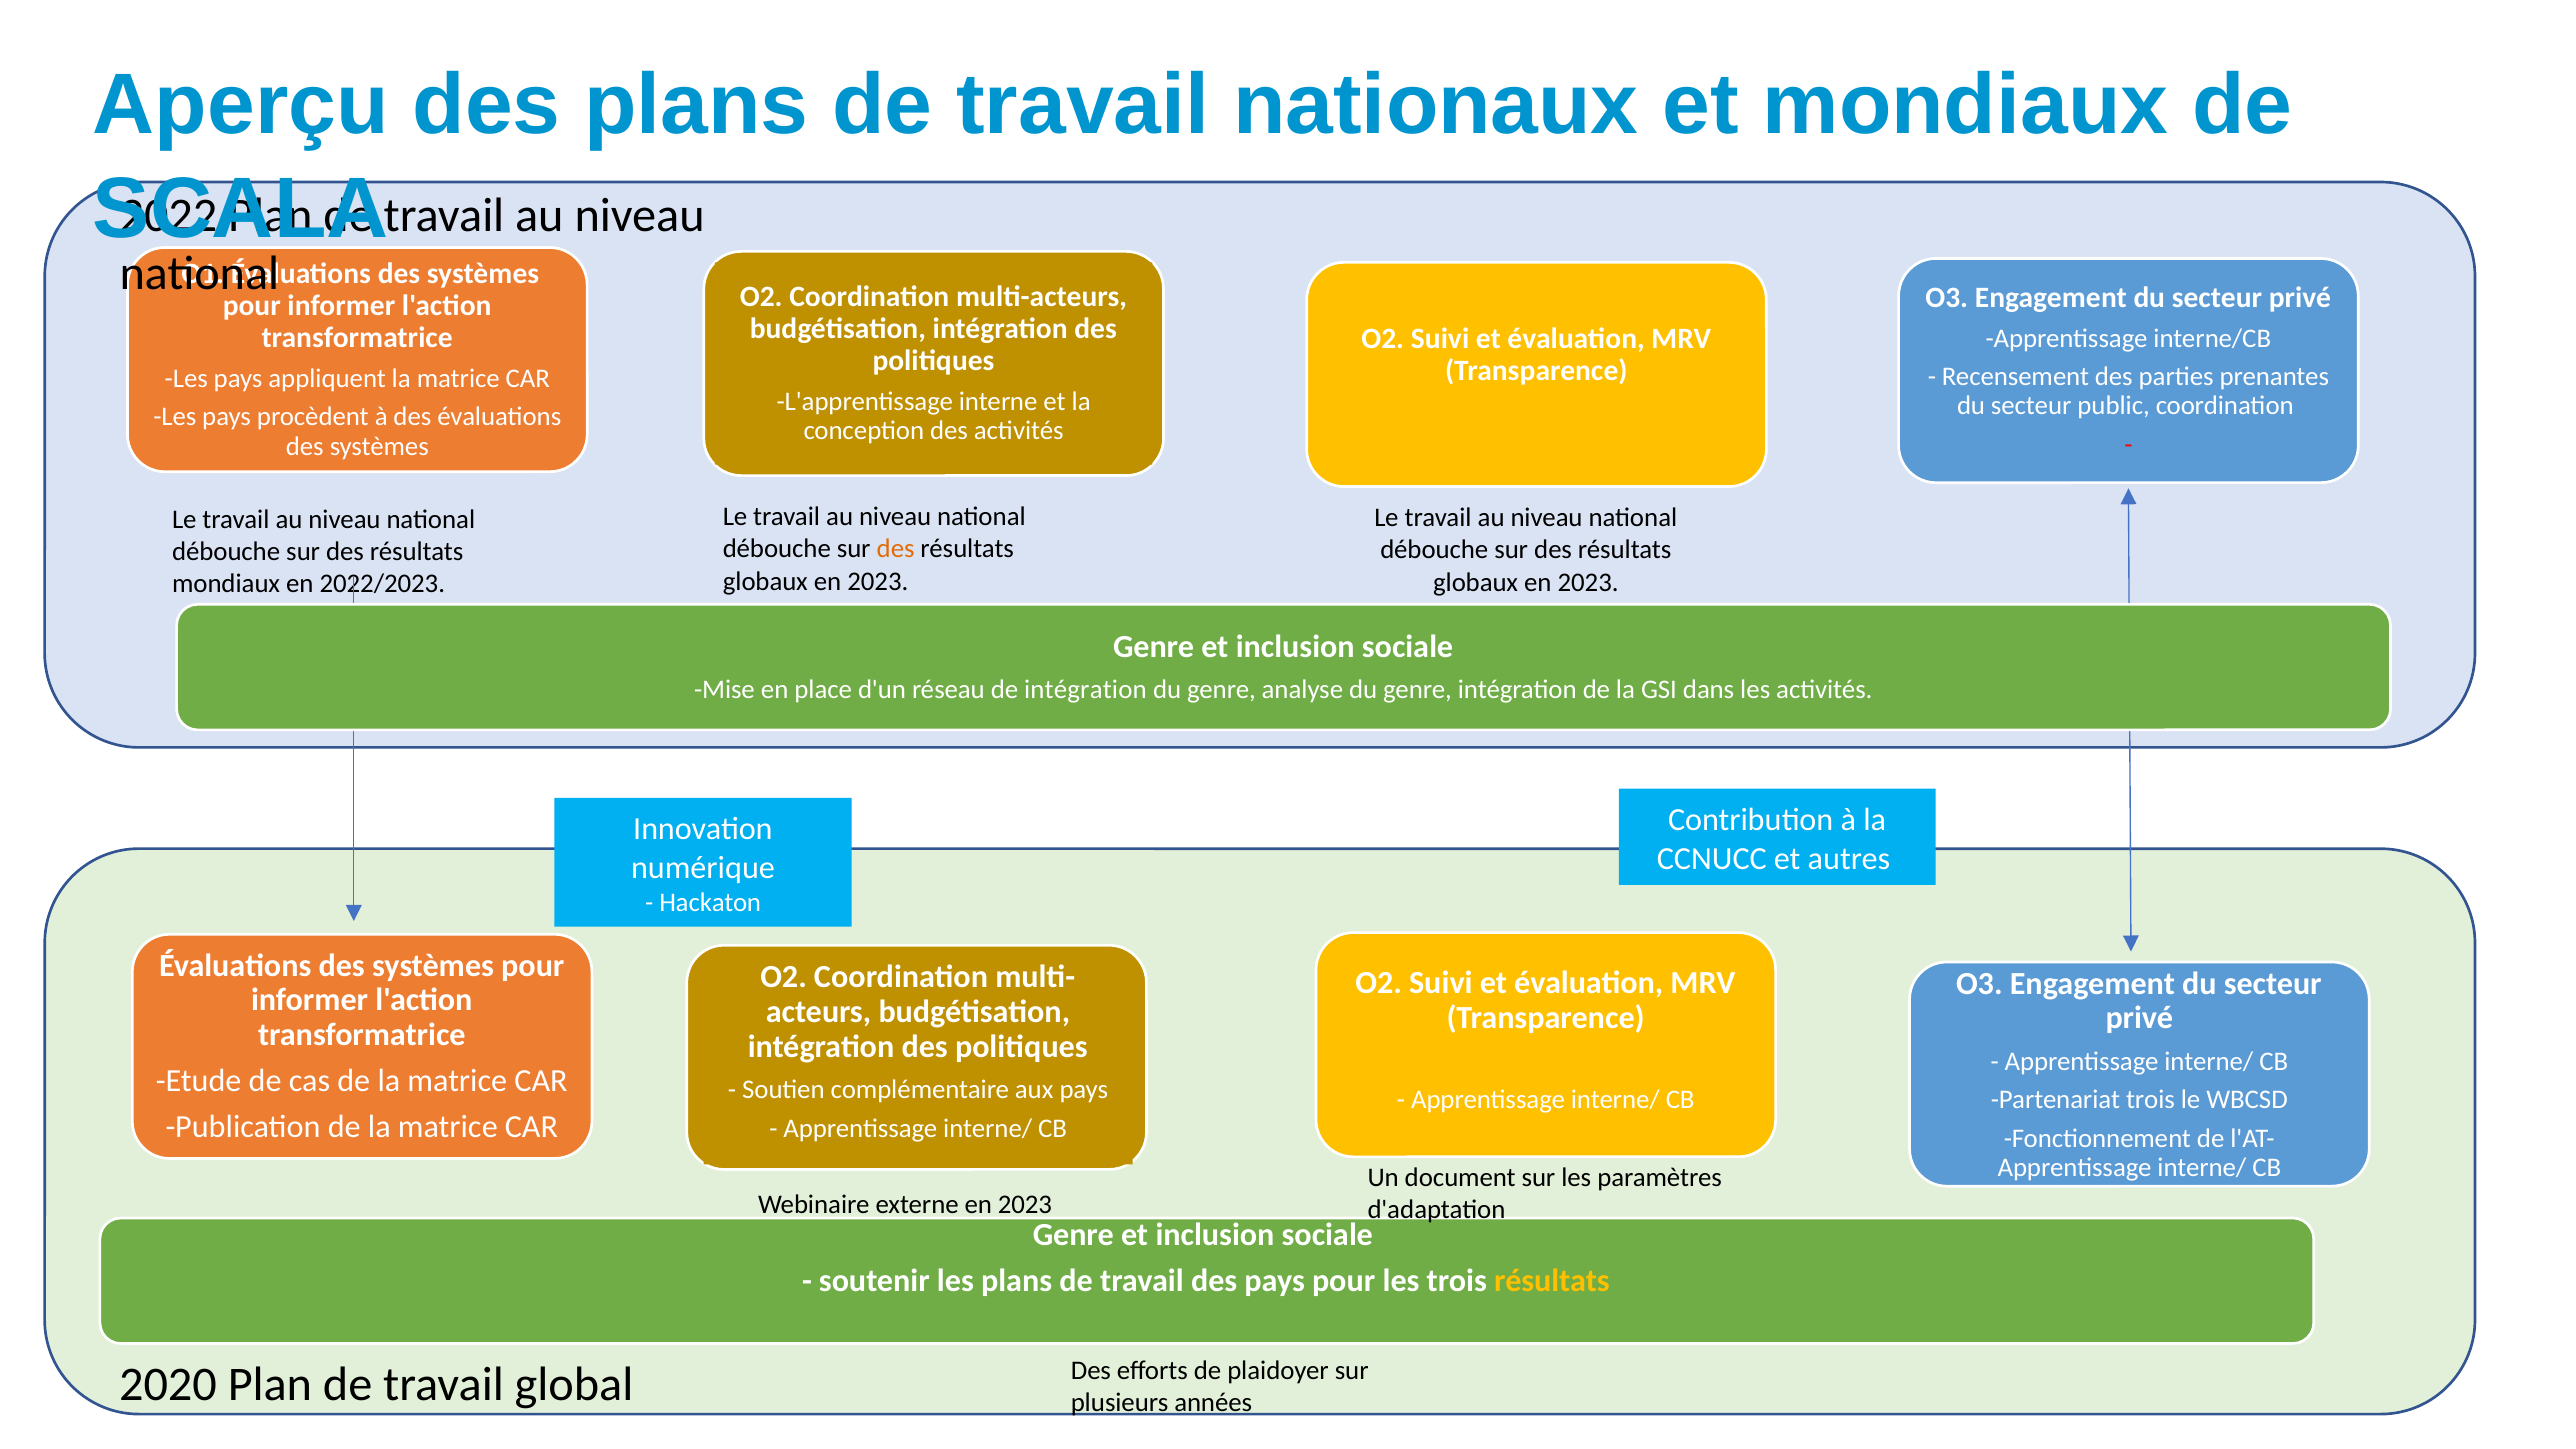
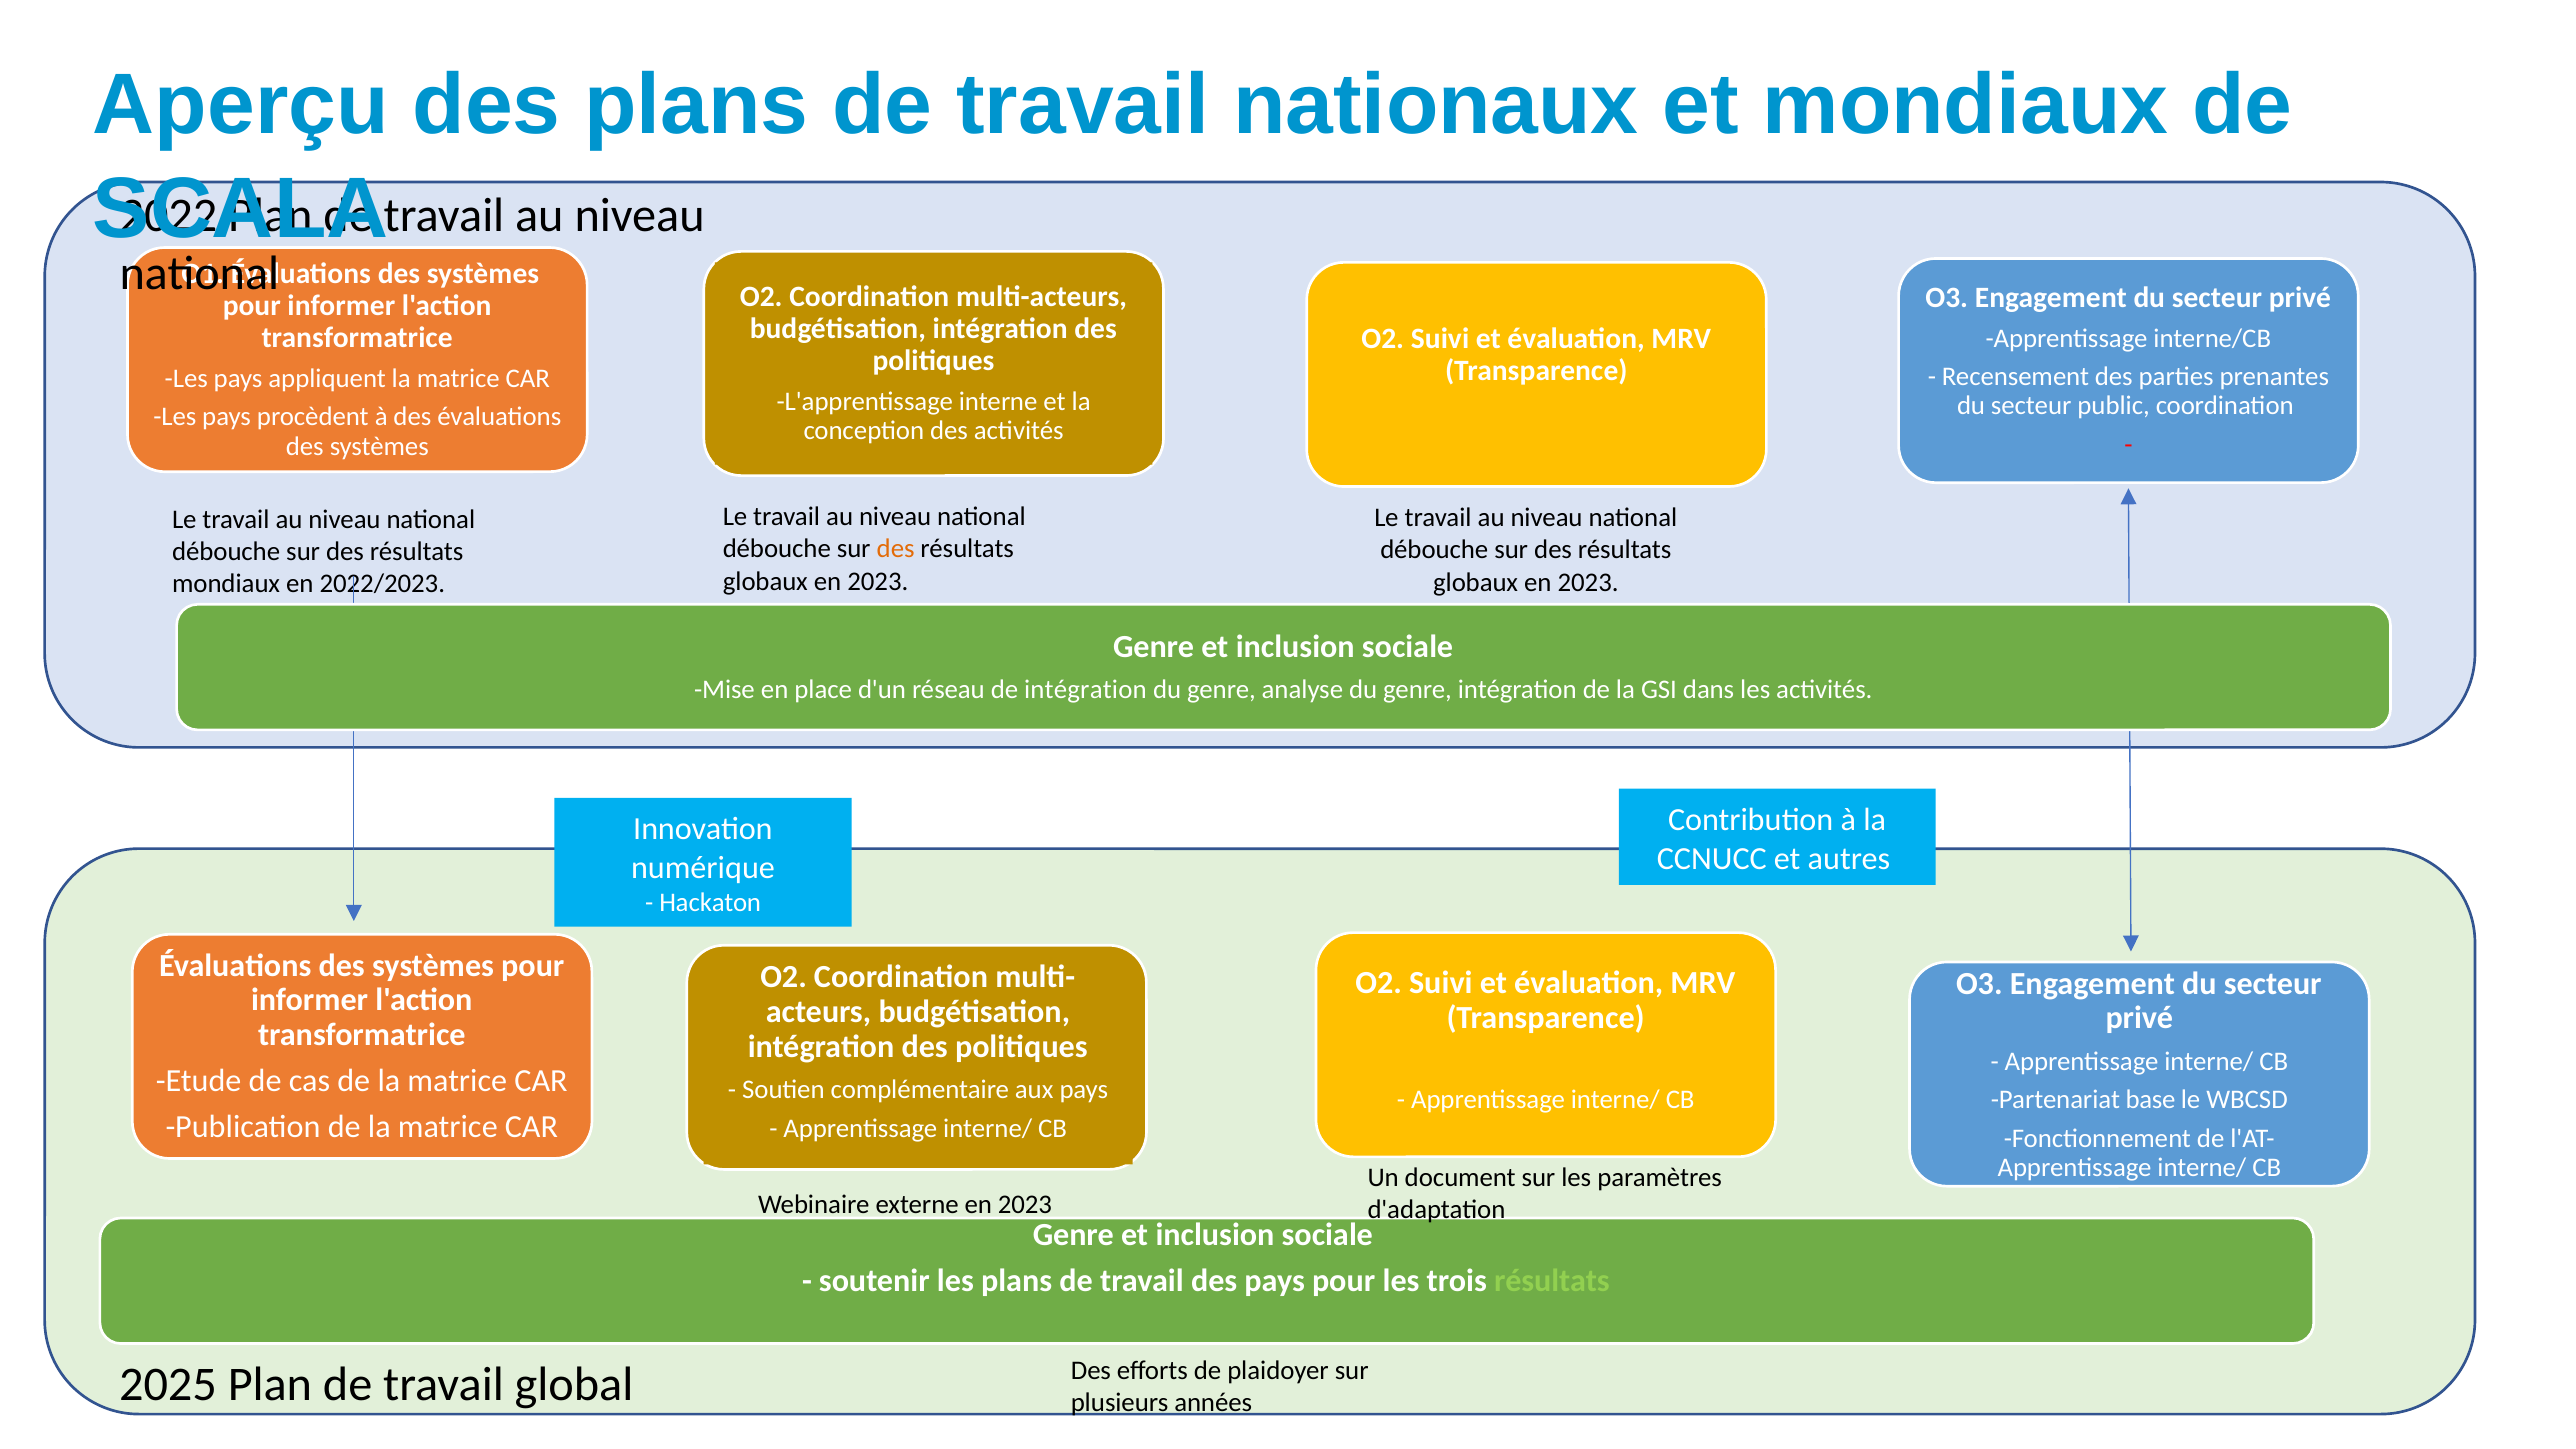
Partenariat trois: trois -> base (2151, 1100)
résultats colour: yellow -> light green (1552, 1281)
2020: 2020 -> 2025 (168, 1385)
